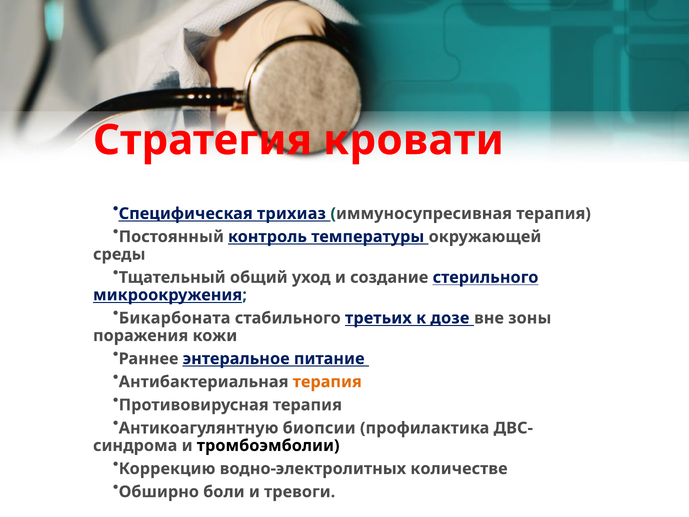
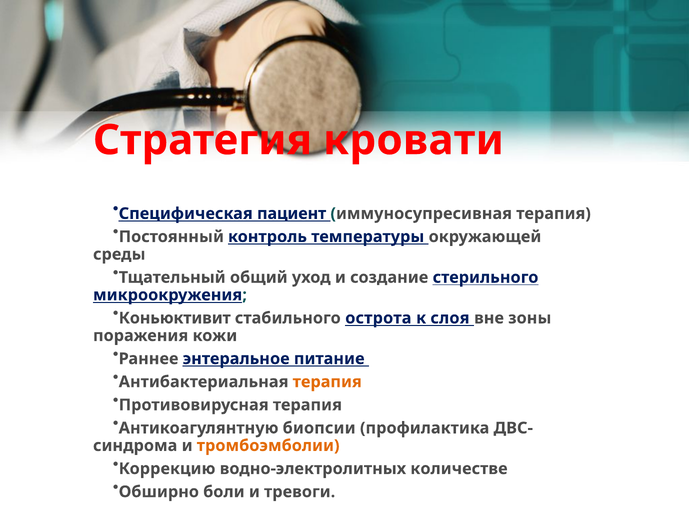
трихиаз: трихиаз -> пациент (292, 214)
Бикарбоната: Бикарбоната -> Коньюктивит (175, 318)
третьих: третьих -> острота (378, 318)
дозе: дозе -> слоя (450, 318)
тромбоэмболии colour: black -> orange (268, 445)
